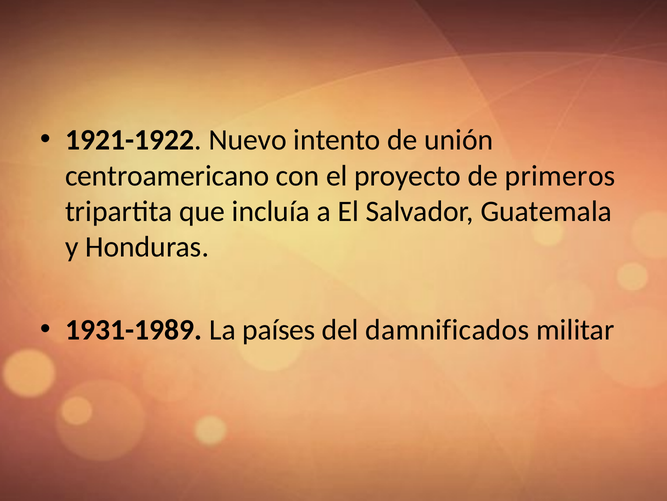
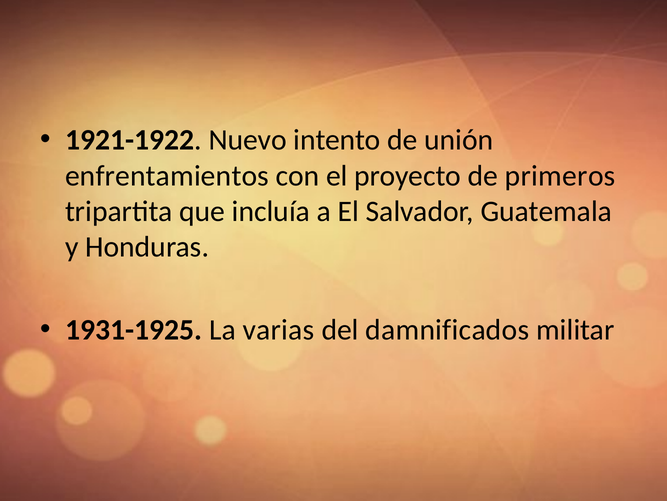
centroamericano: centroamericano -> enfrentamientos (167, 176)
1931-1989: 1931-1989 -> 1931-1925 (134, 330)
países: países -> varias (279, 330)
